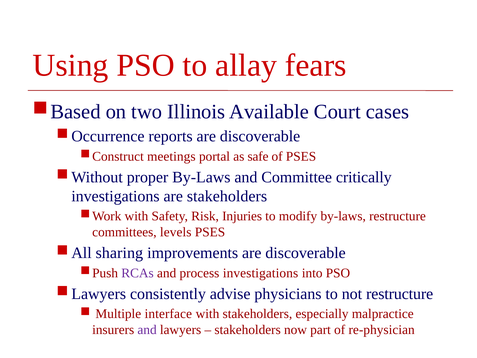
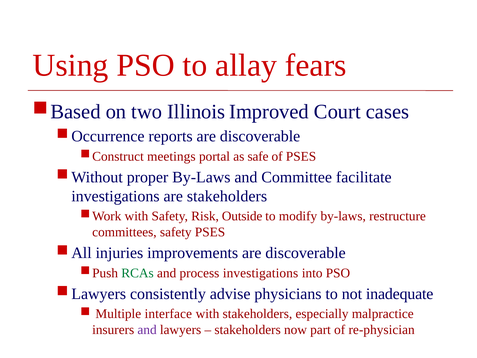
Available: Available -> Improved (269, 112)
critically: critically -> facilitate (364, 177)
Injuries: Injuries -> Outside (242, 216)
committees levels: levels -> safety (176, 232)
sharing: sharing -> injuries (119, 253)
RCAs colour: purple -> green (138, 273)
not restructure: restructure -> inadequate (400, 294)
